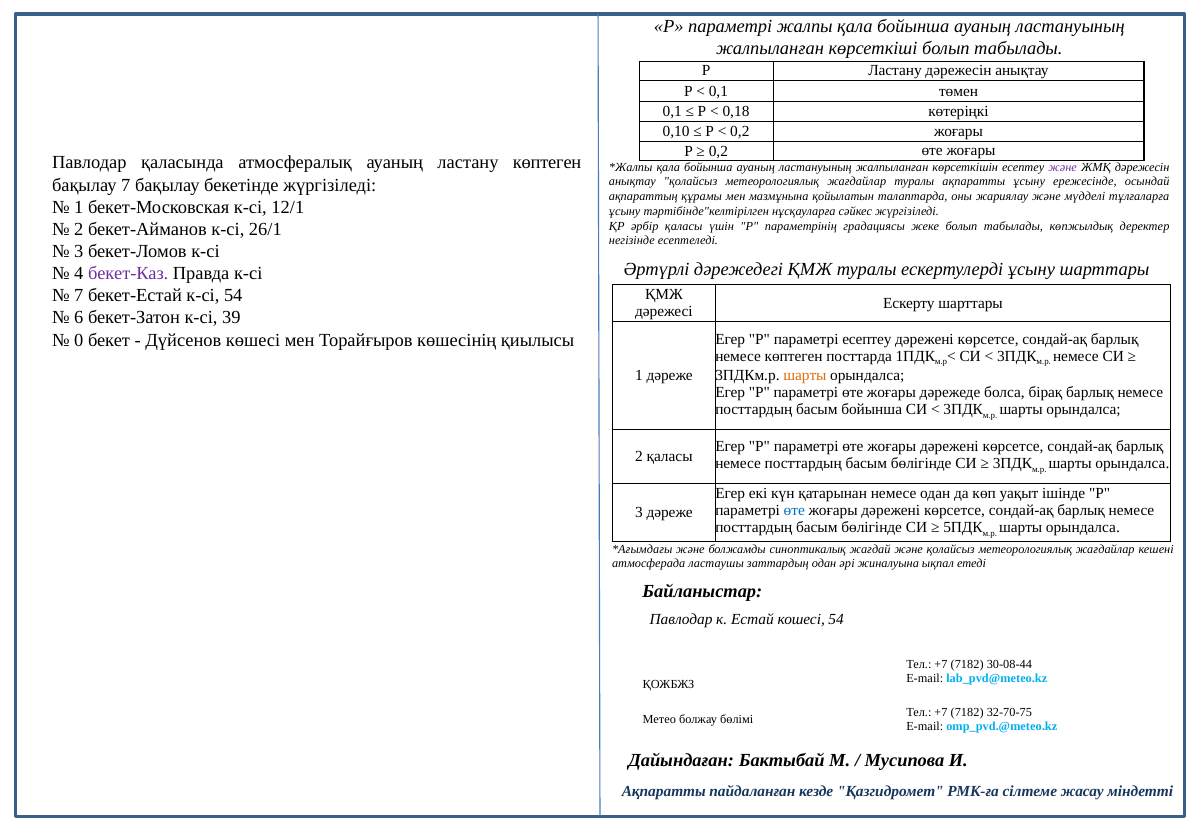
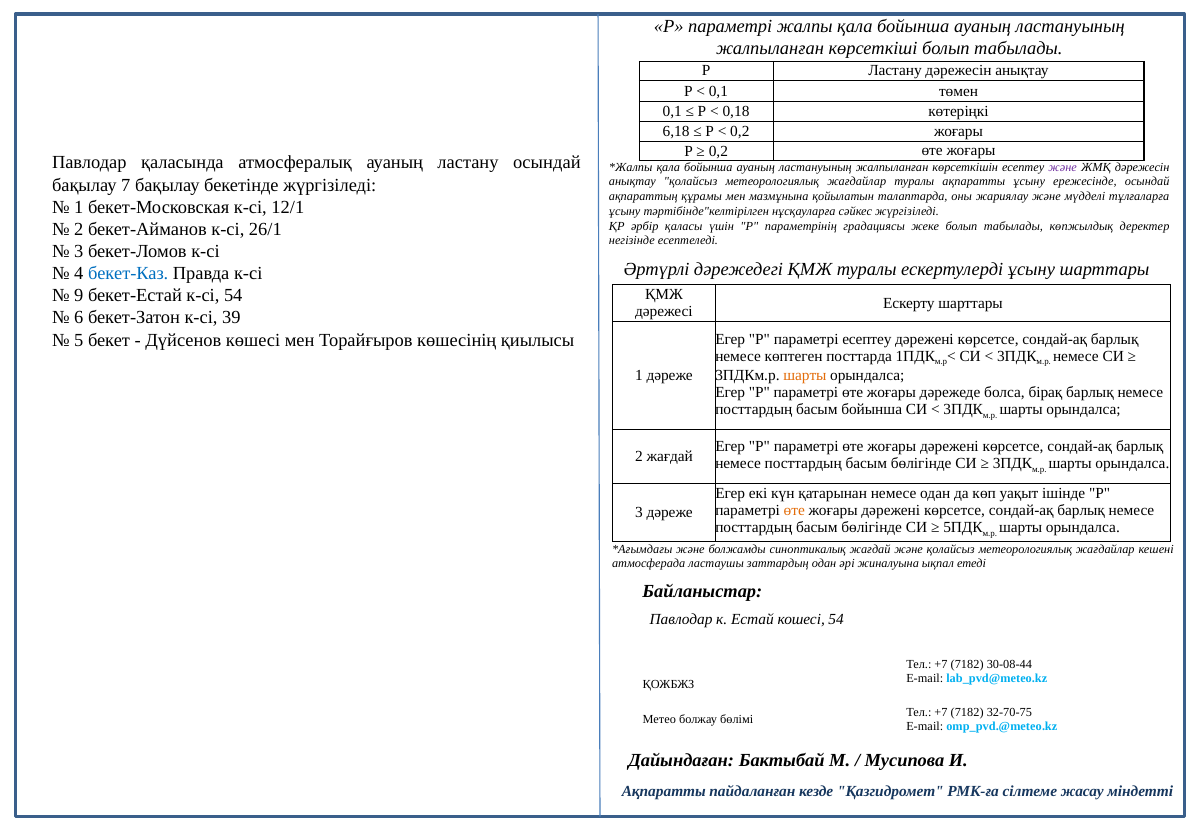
0,10: 0,10 -> 6,18 (676, 132)
ластану көптеген: көптеген -> осындай (547, 163)
бекет-Каз colour: purple -> blue (128, 273)
7: 7 -> 9 (79, 296)
0: 0 -> 5 (79, 340)
2 қаласы: қаласы -> жағдай (670, 456)
өте colour: blue -> orange (794, 511)
